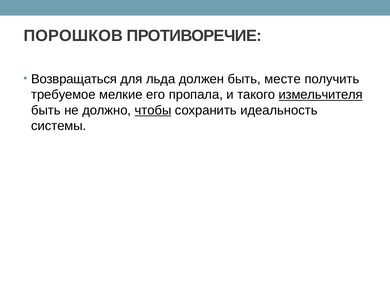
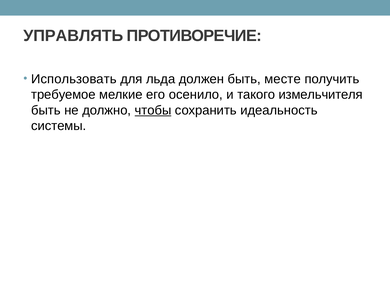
ПОРОШКОВ: ПОРОШКОВ -> УПРАВЛЯТЬ (73, 36)
Возвращаться: Возвращаться -> Использовать (74, 79)
пропала: пропала -> осенило (196, 95)
измельчителя underline: present -> none (321, 95)
